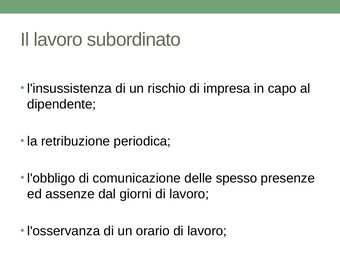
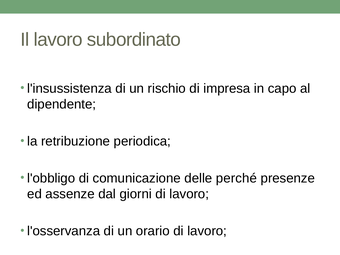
spesso: spesso -> perché (236, 178)
